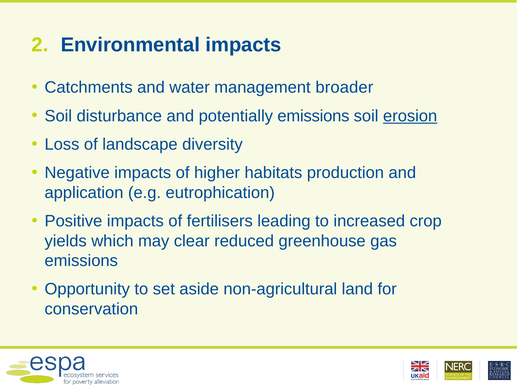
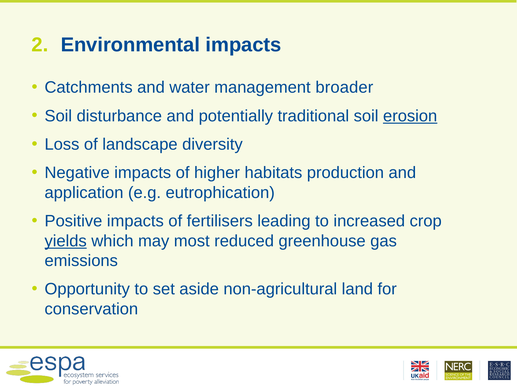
potentially emissions: emissions -> traditional (313, 116)
yields underline: none -> present (66, 241)
clear: clear -> most (192, 241)
